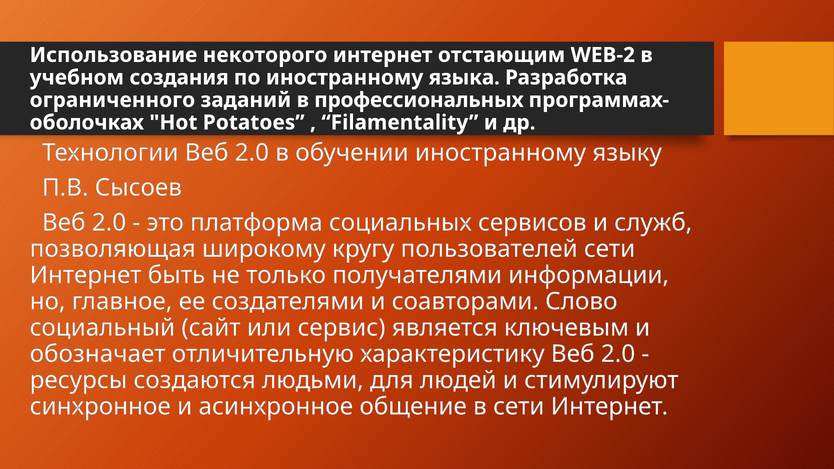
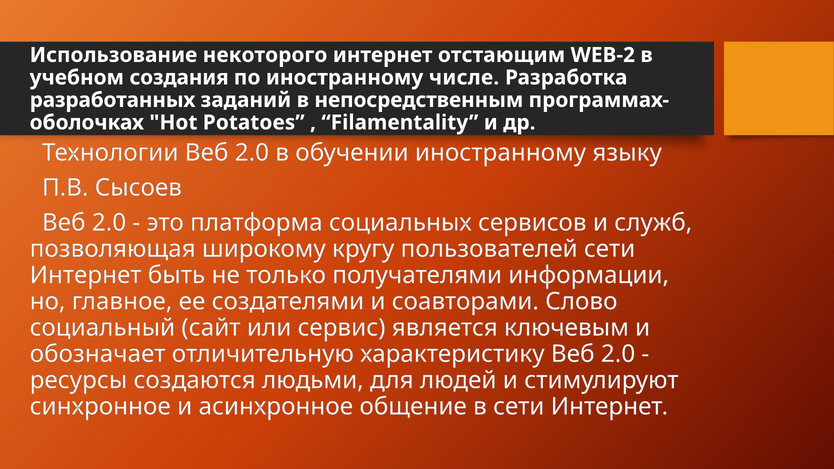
языка: языка -> числе (464, 78)
ограниченного: ограниченного -> разработанных (113, 100)
профессиональных: профессиональных -> непосредственным (419, 100)
